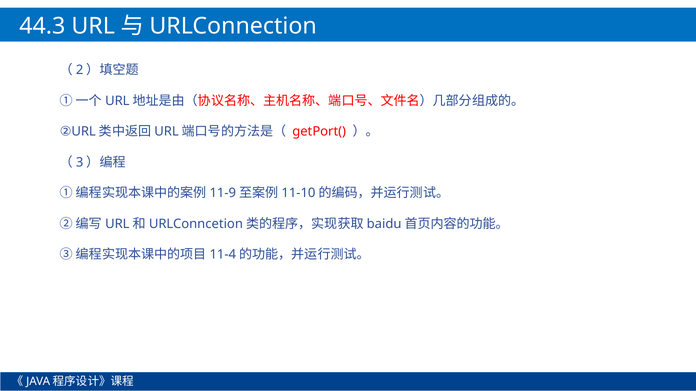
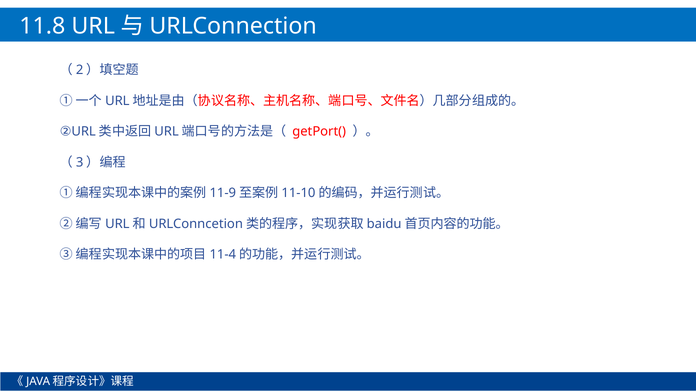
44.3: 44.3 -> 11.8 (42, 26)
